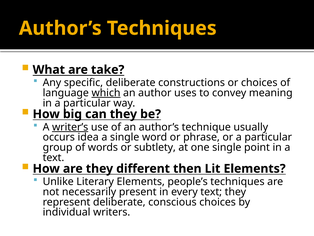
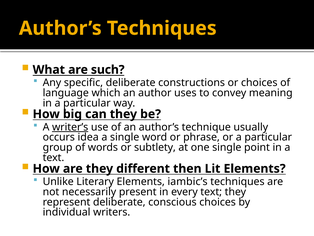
take: take -> such (108, 70)
which underline: present -> none (106, 93)
people’s: people’s -> iambic’s (188, 181)
